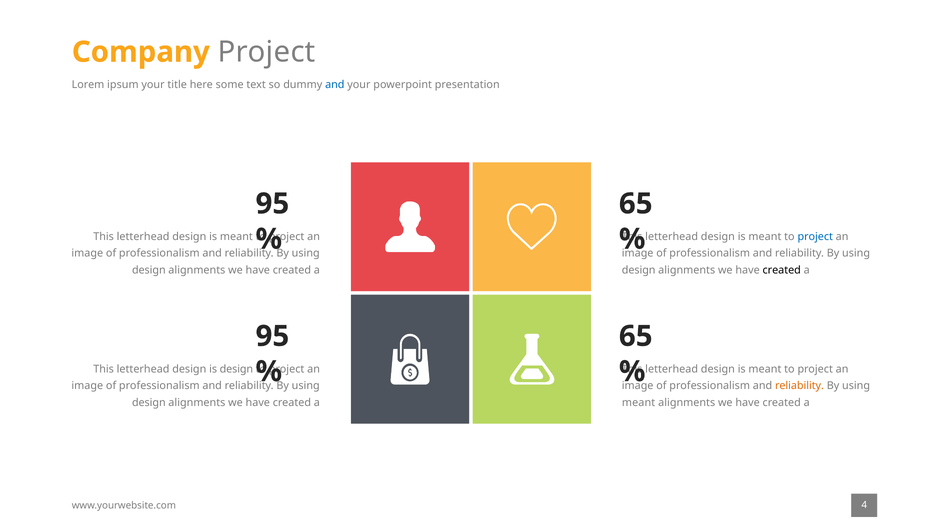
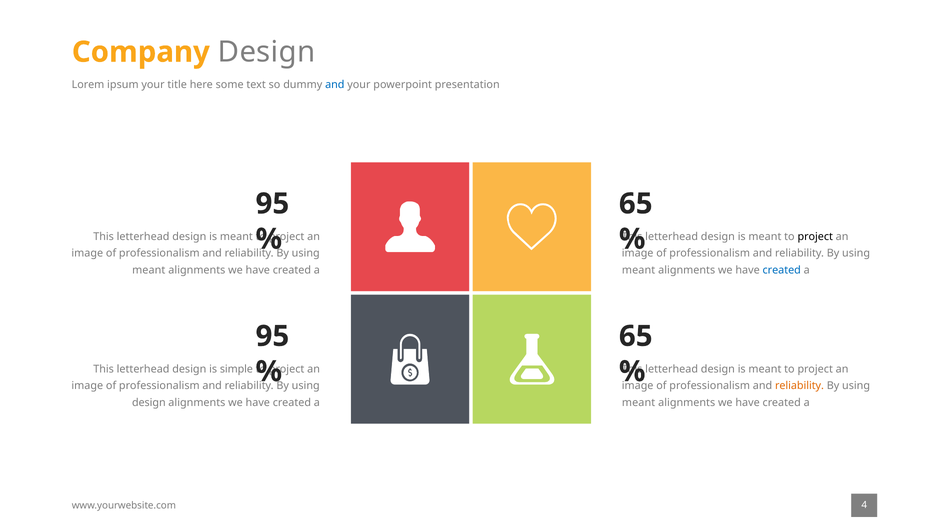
Company Project: Project -> Design (267, 52)
project colour: blue -> black (815, 237)
design: design -> meant (149, 270)
design: design -> meant (639, 270)
created colour: black -> blue (782, 270)
is design: design -> simple (236, 369)
